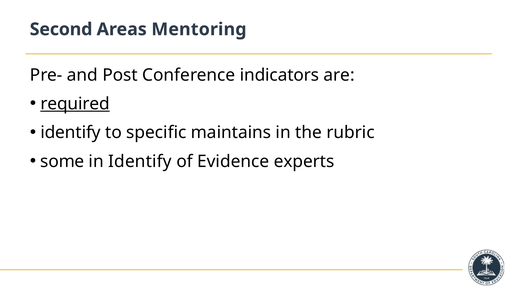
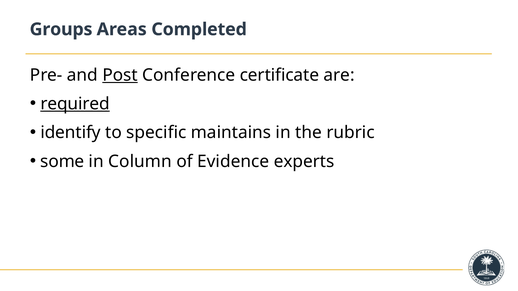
Second: Second -> Groups (61, 29)
Mentoring: Mentoring -> Completed (199, 29)
Post underline: none -> present (120, 75)
indicators: indicators -> certificate (279, 75)
in Identify: Identify -> Column (140, 162)
